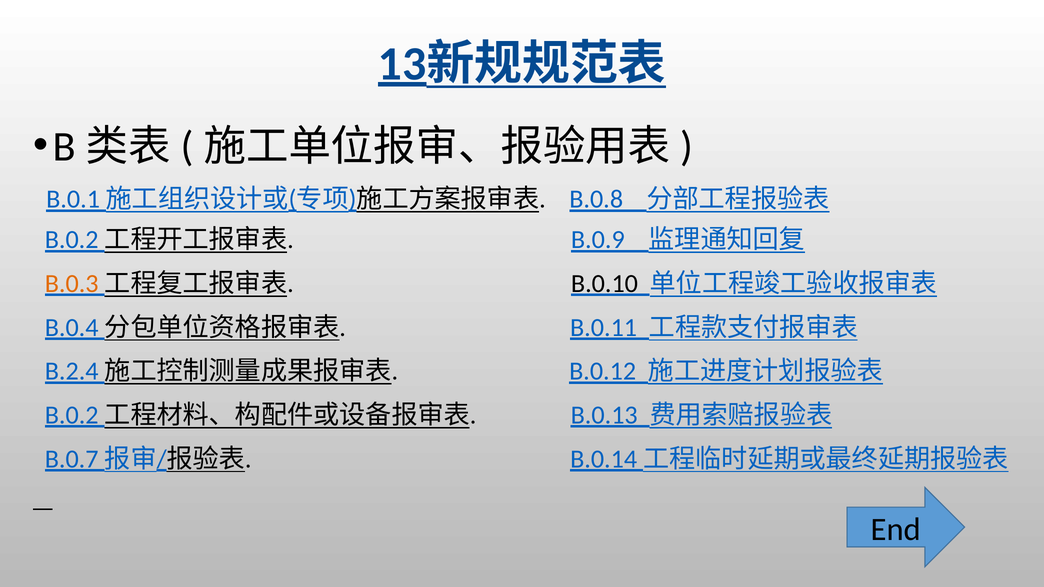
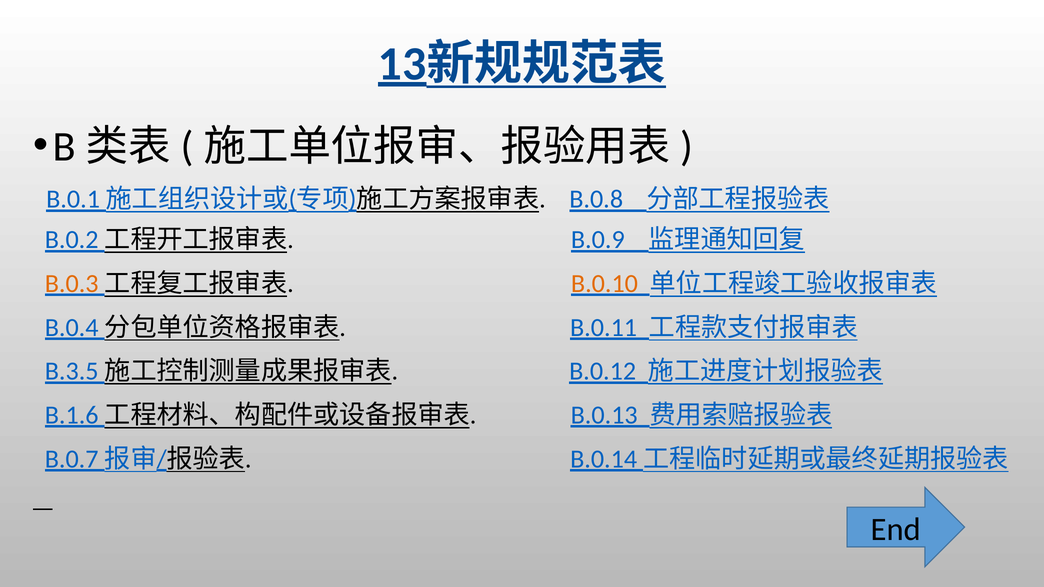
B.0.10 colour: black -> orange (604, 284)
B.2.4: B.2.4 -> B.3.5 (72, 371)
B.0.2: B.0.2 -> B.1.6 (72, 415)
